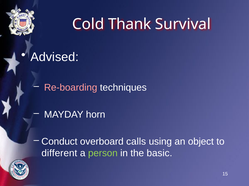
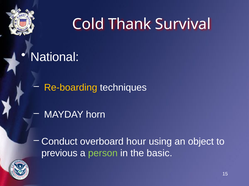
Advised: Advised -> National (55, 57)
Re-boarding colour: pink -> yellow (71, 88)
calls: calls -> hour (136, 142)
different: different -> previous (59, 154)
